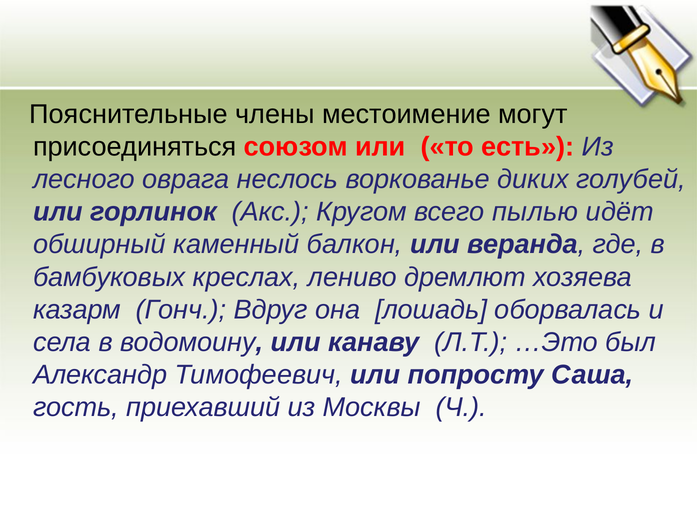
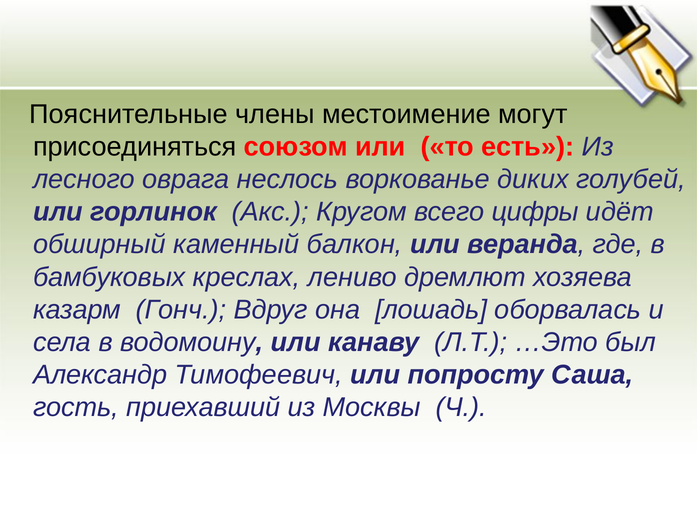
пылью: пылью -> цифры (535, 212)
